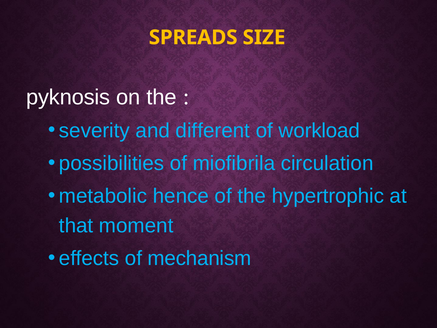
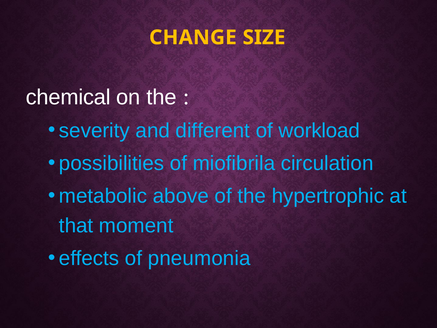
SPREADS: SPREADS -> CHANGE (193, 37)
pyknosis: pyknosis -> chemical (68, 97)
hence: hence -> above (181, 196)
mechanism: mechanism -> pneumonia (199, 258)
